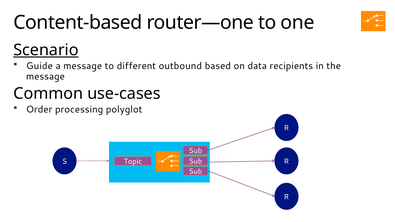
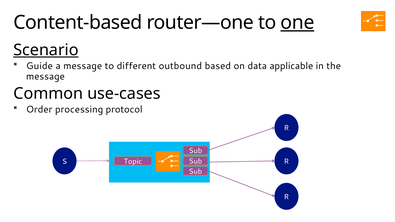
one underline: none -> present (298, 23)
recipients: recipients -> applicable (291, 66)
polyglot: polyglot -> protocol (124, 109)
